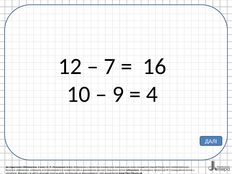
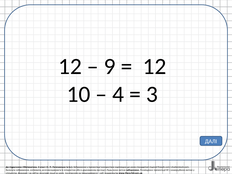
7: 7 -> 9 (110, 66)
16: 16 -> 12 (155, 66)
9: 9 -> 4 (118, 94)
4: 4 -> 3 (152, 94)
